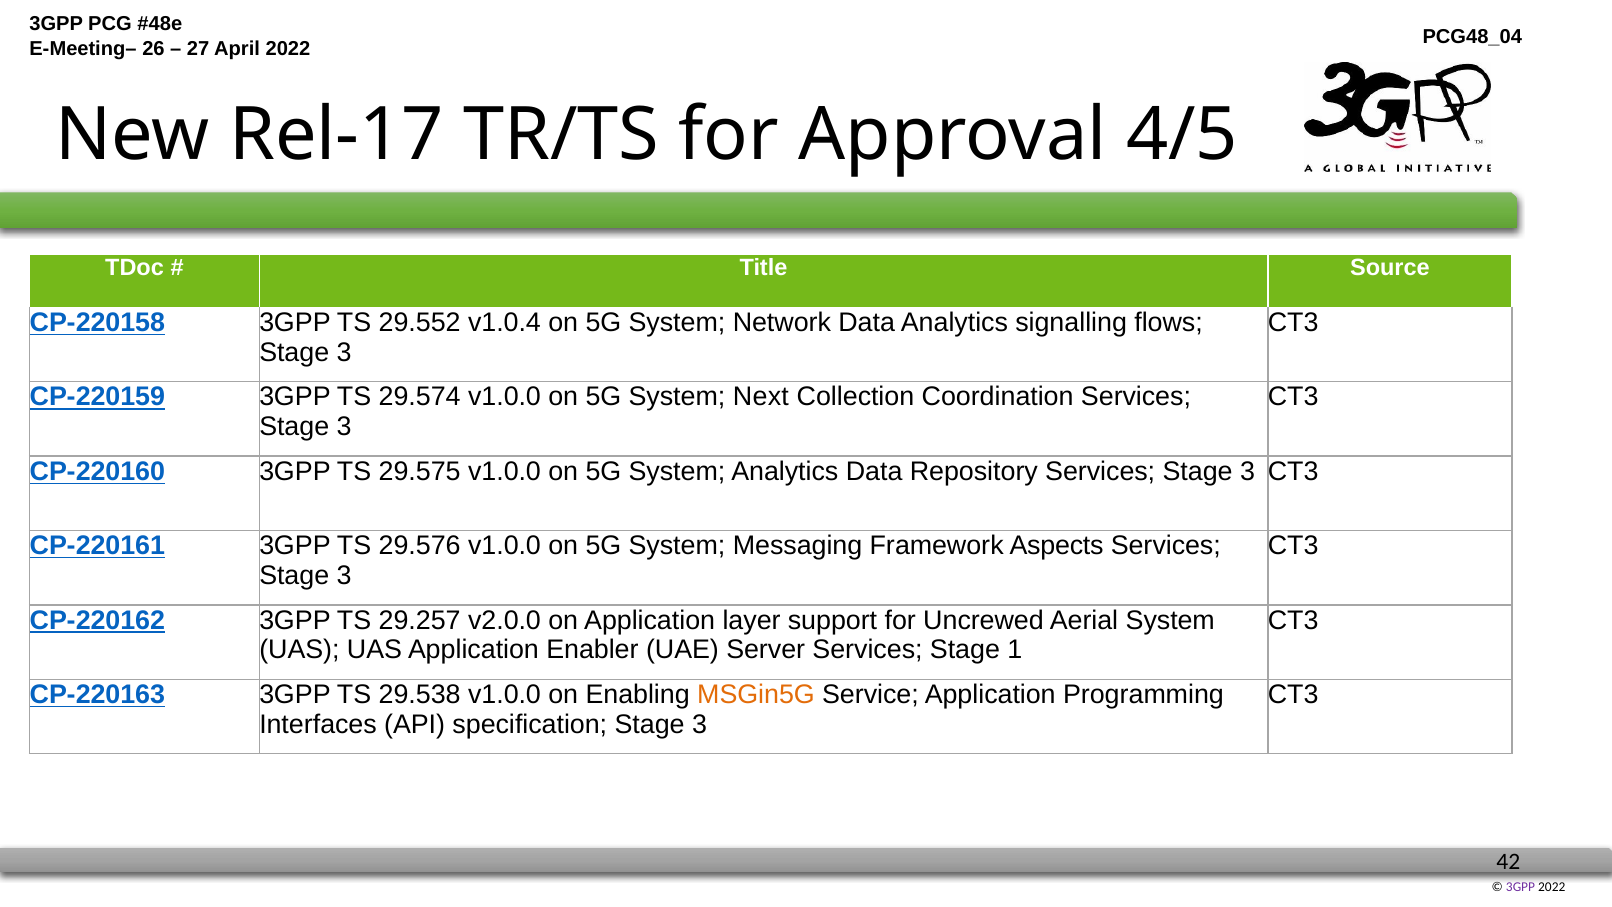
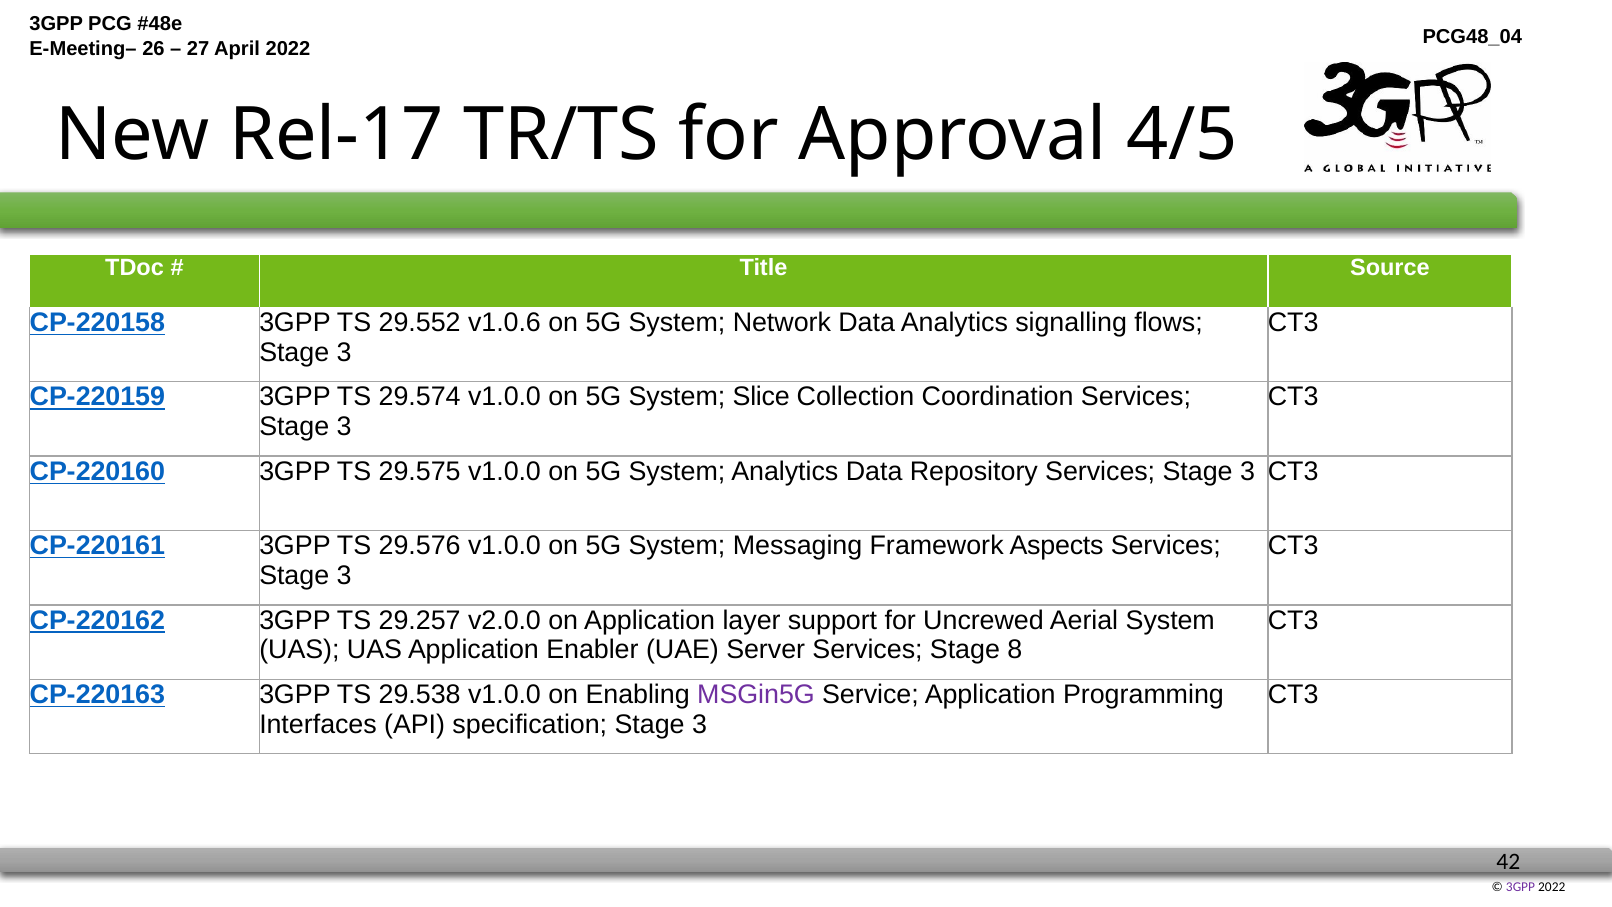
v1.0.4: v1.0.4 -> v1.0.6 (504, 323)
Next: Next -> Slice (761, 397)
1: 1 -> 8 (1015, 650)
MSGin5G colour: orange -> purple (756, 694)
